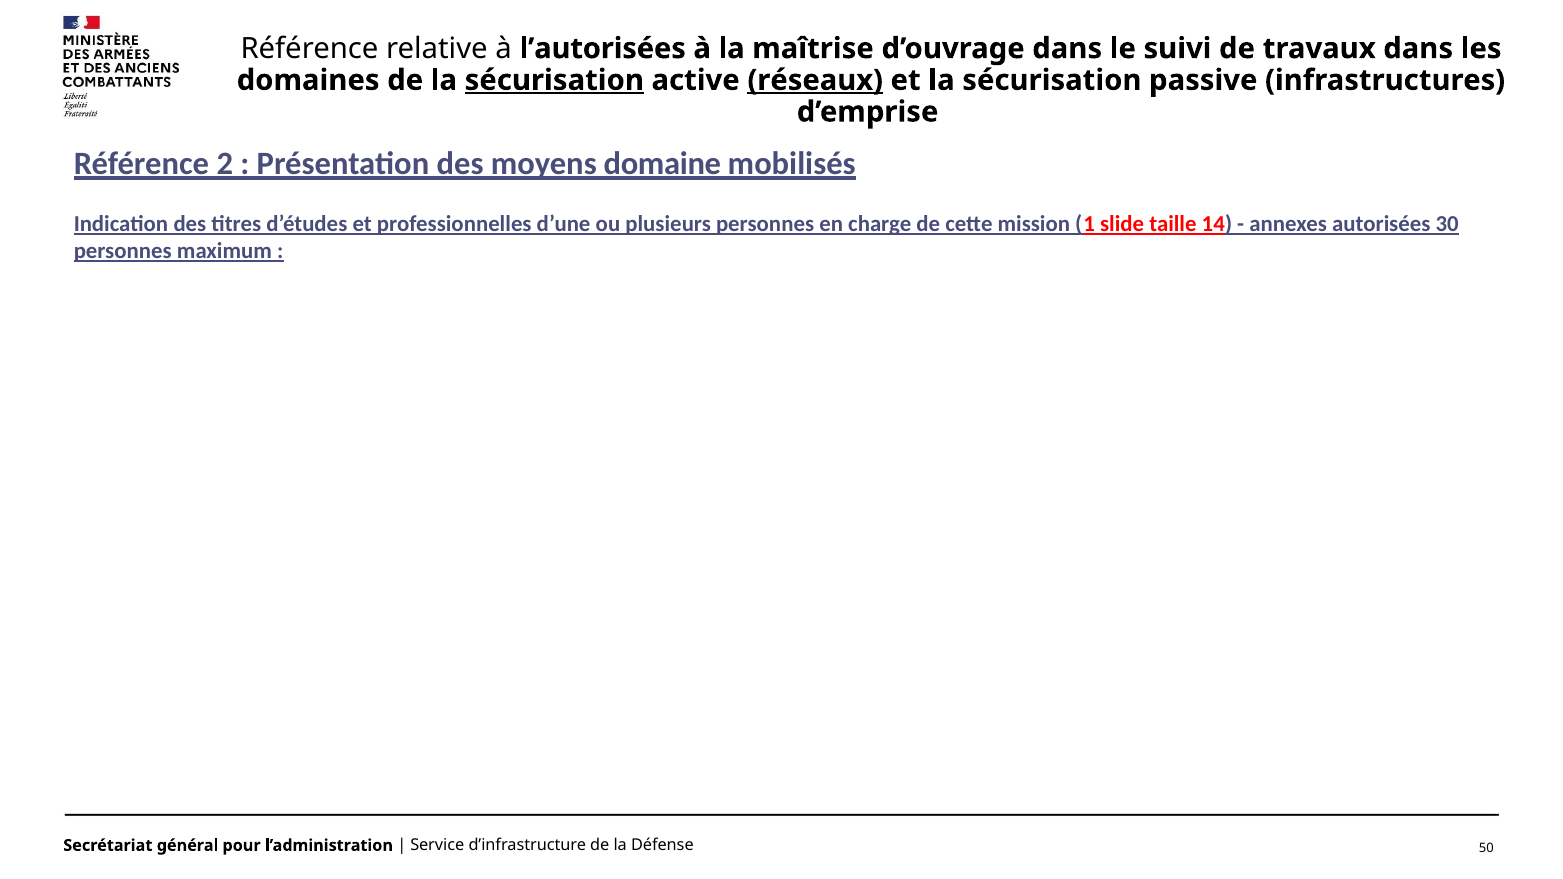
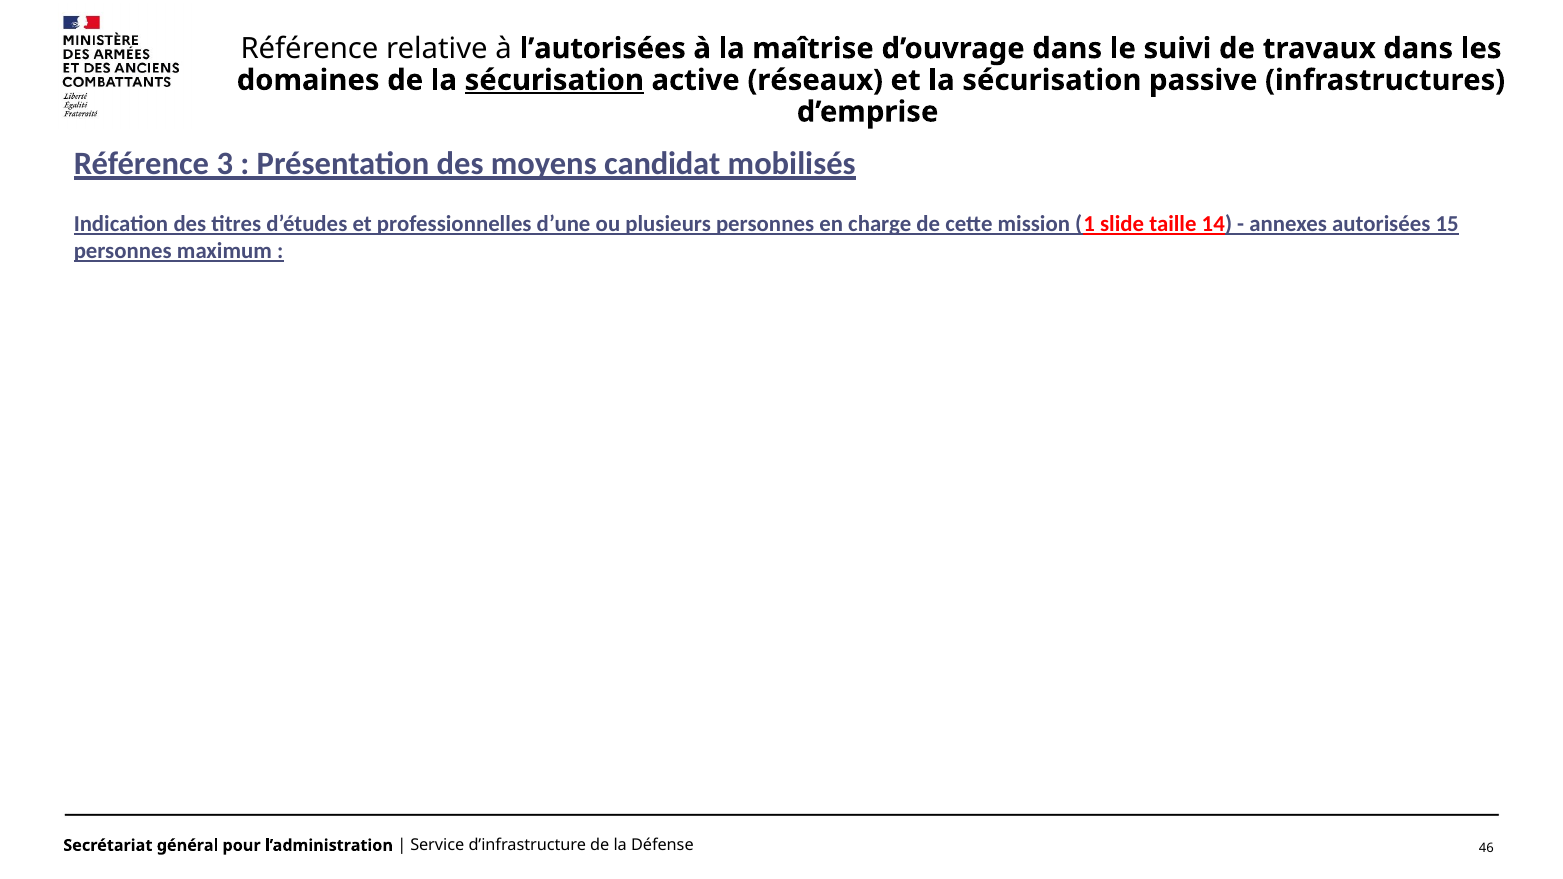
réseaux underline: present -> none (815, 80)
2: 2 -> 3 (225, 164)
domaine: domaine -> candidat (662, 164)
30: 30 -> 15 (1447, 224)
50: 50 -> 46 (1486, 849)
